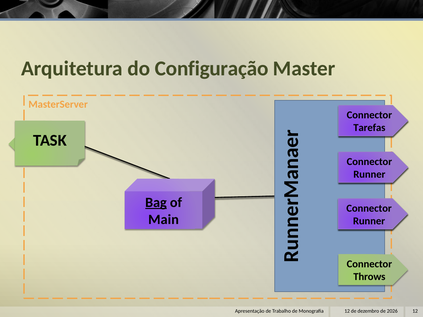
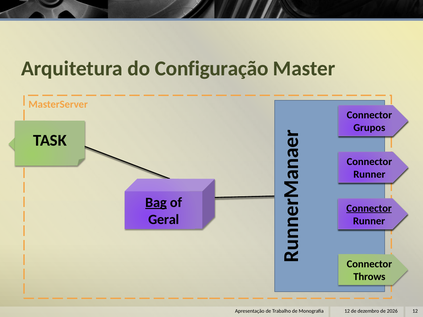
Tarefas: Tarefas -> Grupos (369, 128)
Connector underline: none -> present (369, 208)
Main: Main -> Geral (164, 220)
